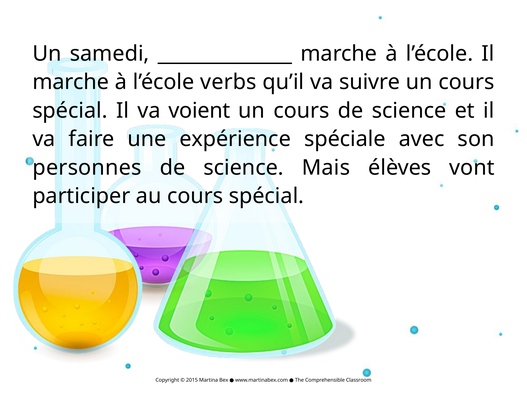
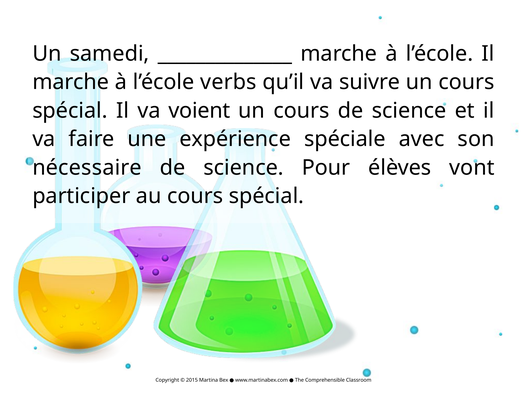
personnes: personnes -> nécessaire (87, 168)
Mais: Mais -> Pour (326, 168)
